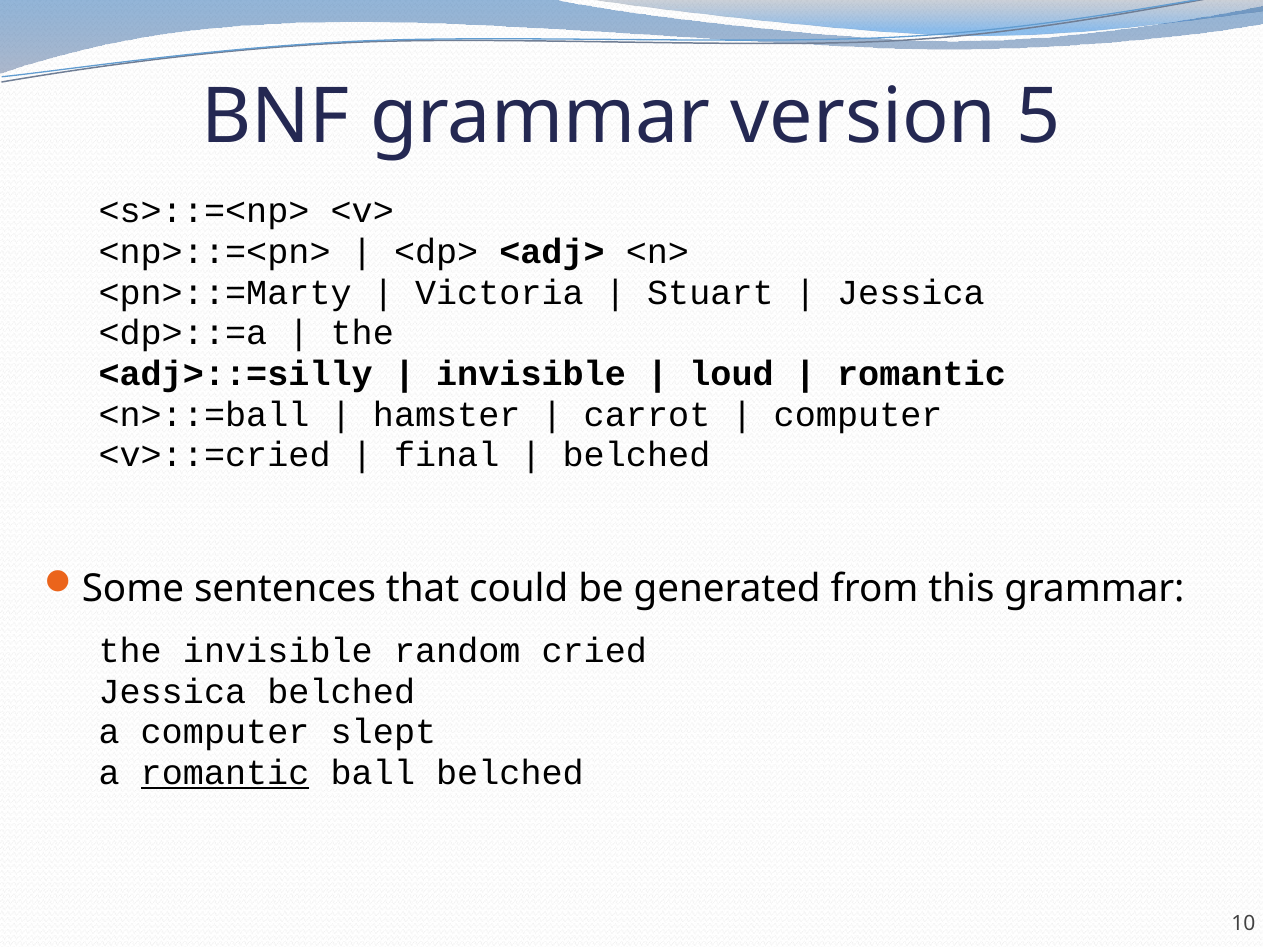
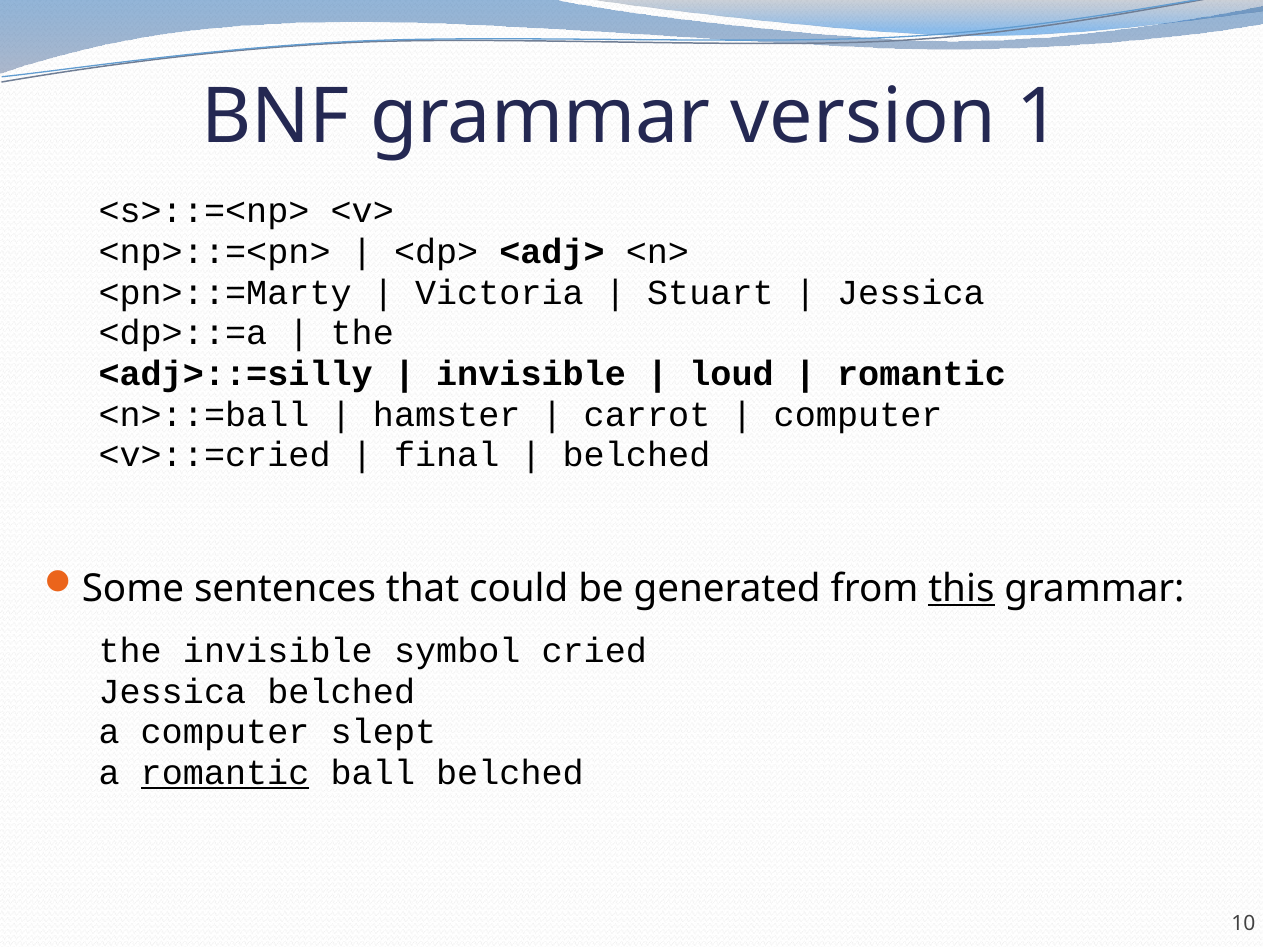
5: 5 -> 1 (1039, 117)
this underline: none -> present (961, 589)
random: random -> symbol (457, 651)
